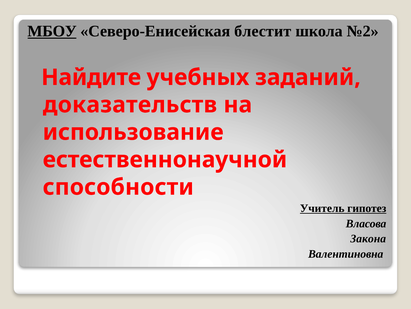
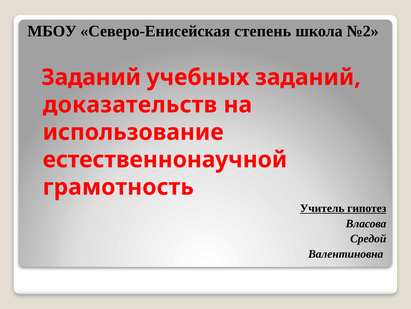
МБОУ underline: present -> none (52, 31)
блестит: блестит -> степень (263, 31)
Найдите: Найдите -> Заданий (91, 77)
способности: способности -> грамотность (118, 187)
Закона: Закона -> Средой (368, 238)
